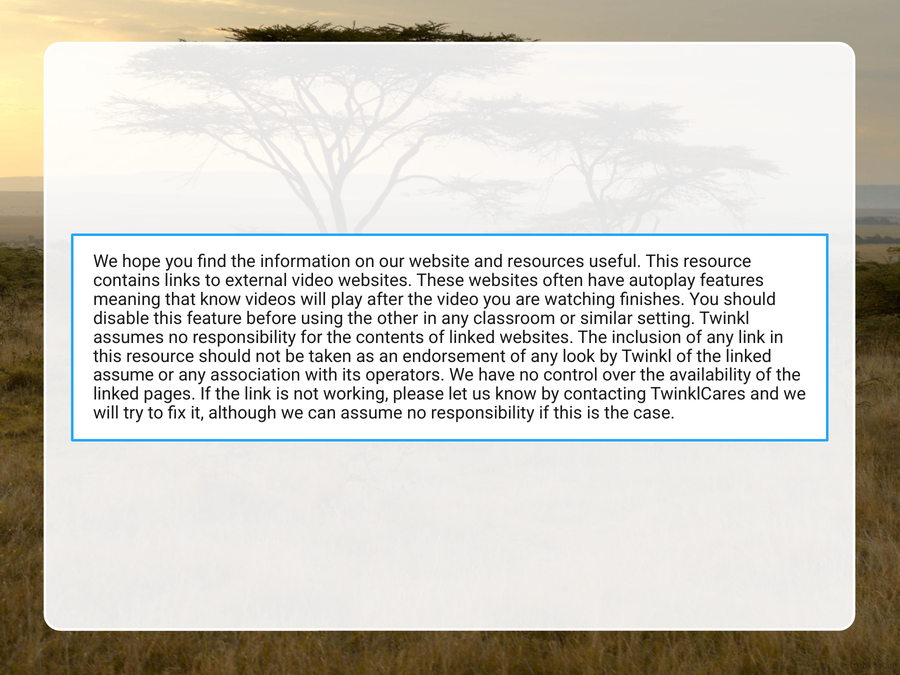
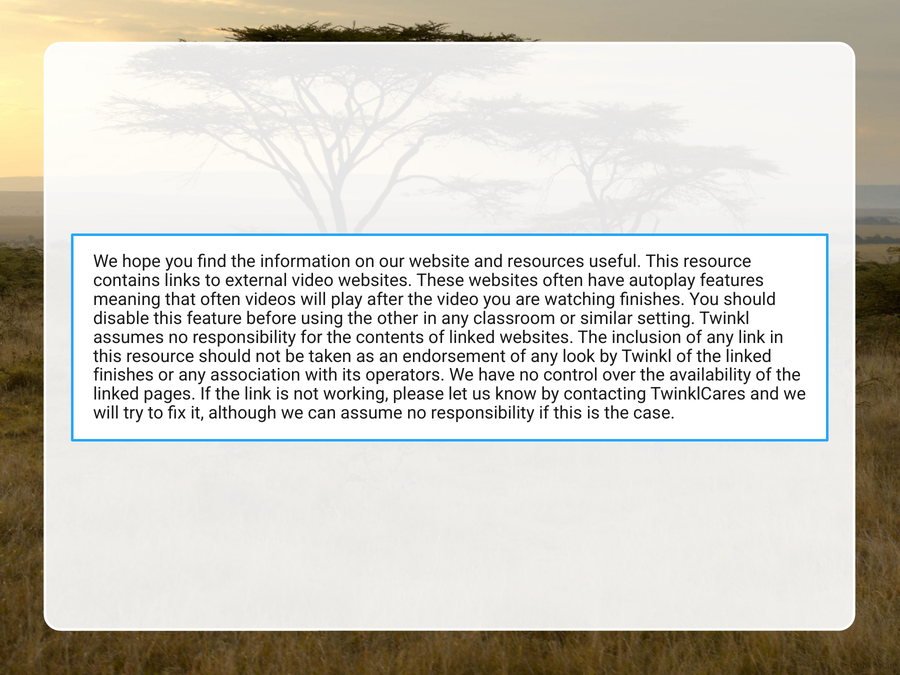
that know: know -> often (220, 300)
assume: assume -> finishes (123, 375)
